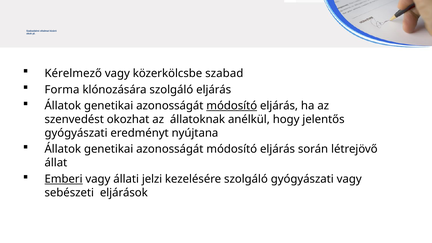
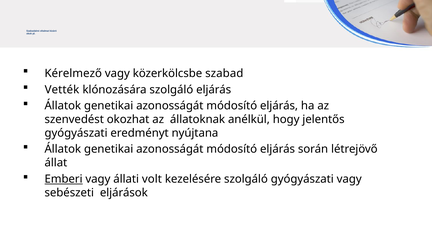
Forma: Forma -> Vették (62, 90)
módosító underline: present -> none (232, 106)
jelzi: jelzi -> volt (152, 179)
